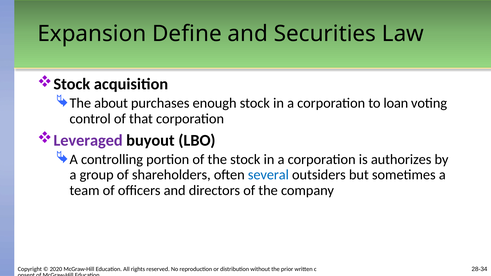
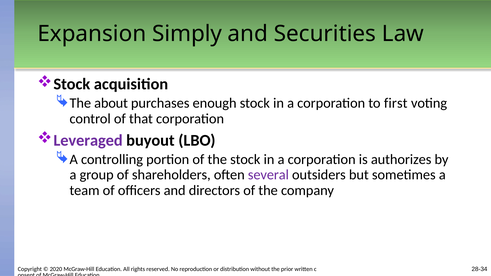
Define: Define -> Simply (187, 34)
loan: loan -> first (396, 103)
several colour: blue -> purple (268, 175)
